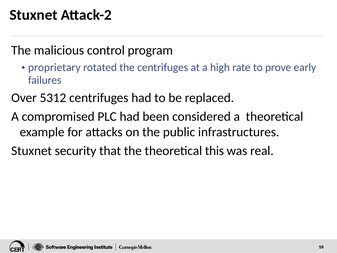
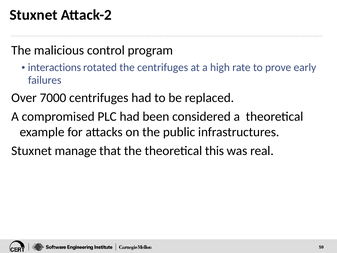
proprietary: proprietary -> interactions (54, 67)
5312: 5312 -> 7000 (53, 98)
security: security -> manage (76, 151)
